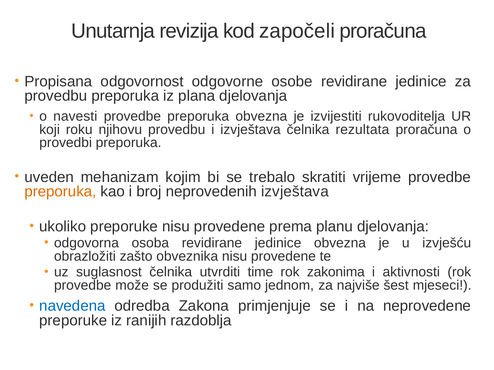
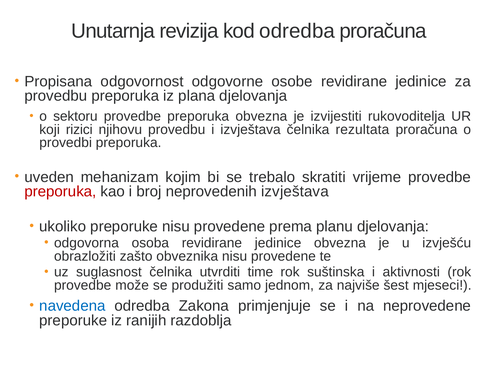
kod započeli: započeli -> odredba (297, 31)
navesti: navesti -> sektoru (75, 117)
roku: roku -> rizici (79, 130)
preporuka colour: orange -> red (60, 192)
zakonima: zakonima -> suštinska (336, 272)
